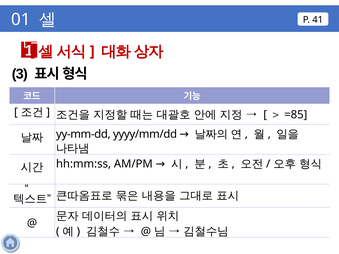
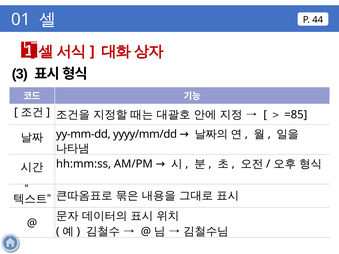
41: 41 -> 44 (318, 20)
